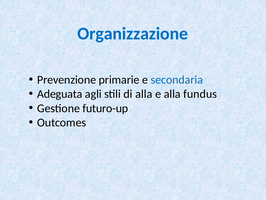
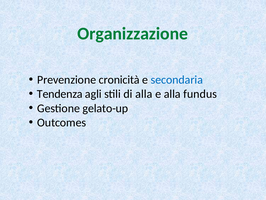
Organizzazione colour: blue -> green (133, 33)
primarie: primarie -> cronicità (119, 80)
Adeguata: Adeguata -> Tendenza (60, 94)
futuro-up: futuro-up -> gelato-up (105, 108)
